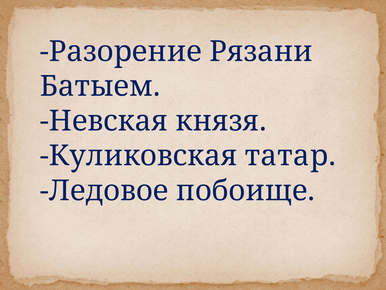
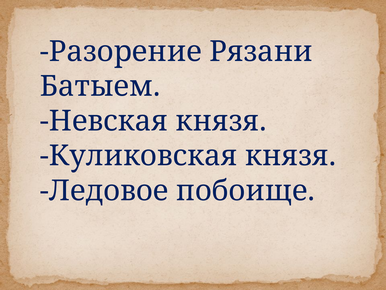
Куликовская татар: татар -> князя (290, 156)
